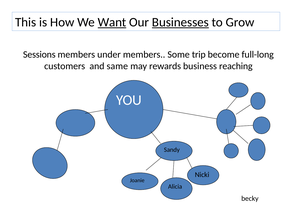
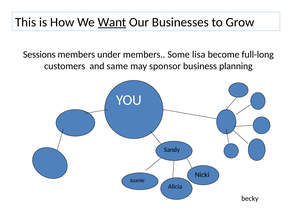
Businesses underline: present -> none (180, 22)
trip: trip -> lisa (199, 54)
rewards: rewards -> sponsor (165, 66)
reaching: reaching -> planning (236, 66)
